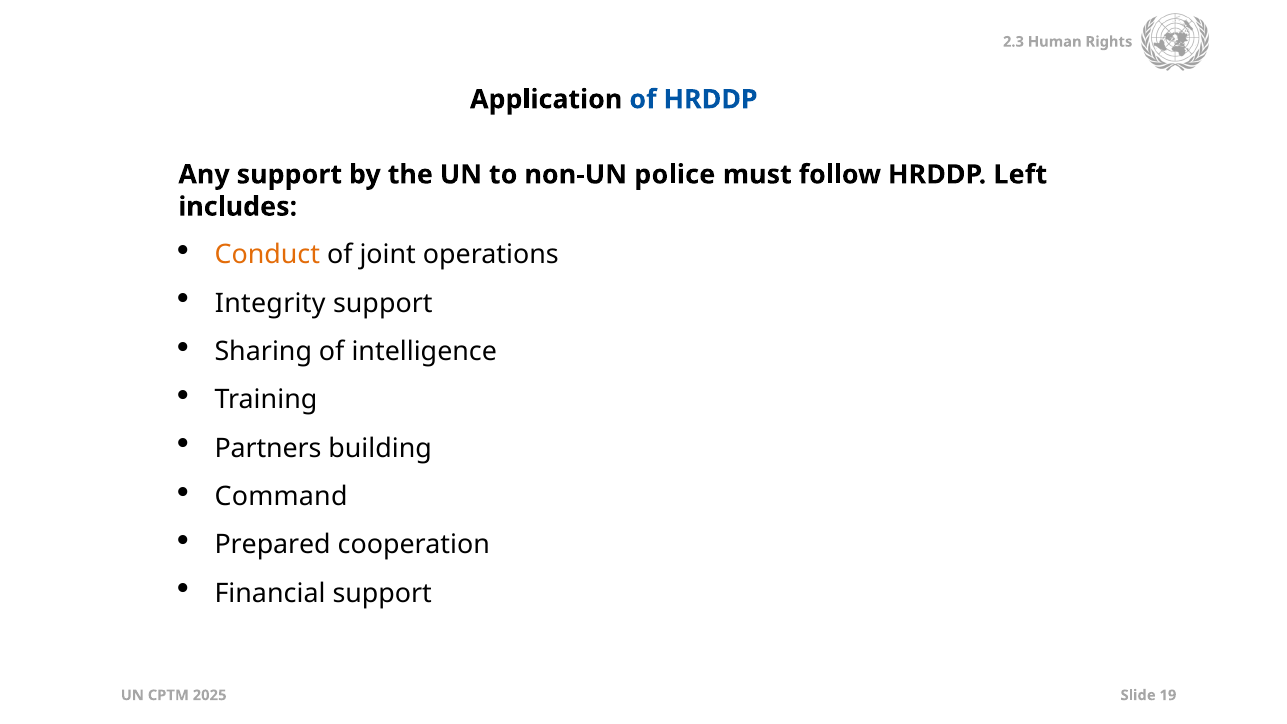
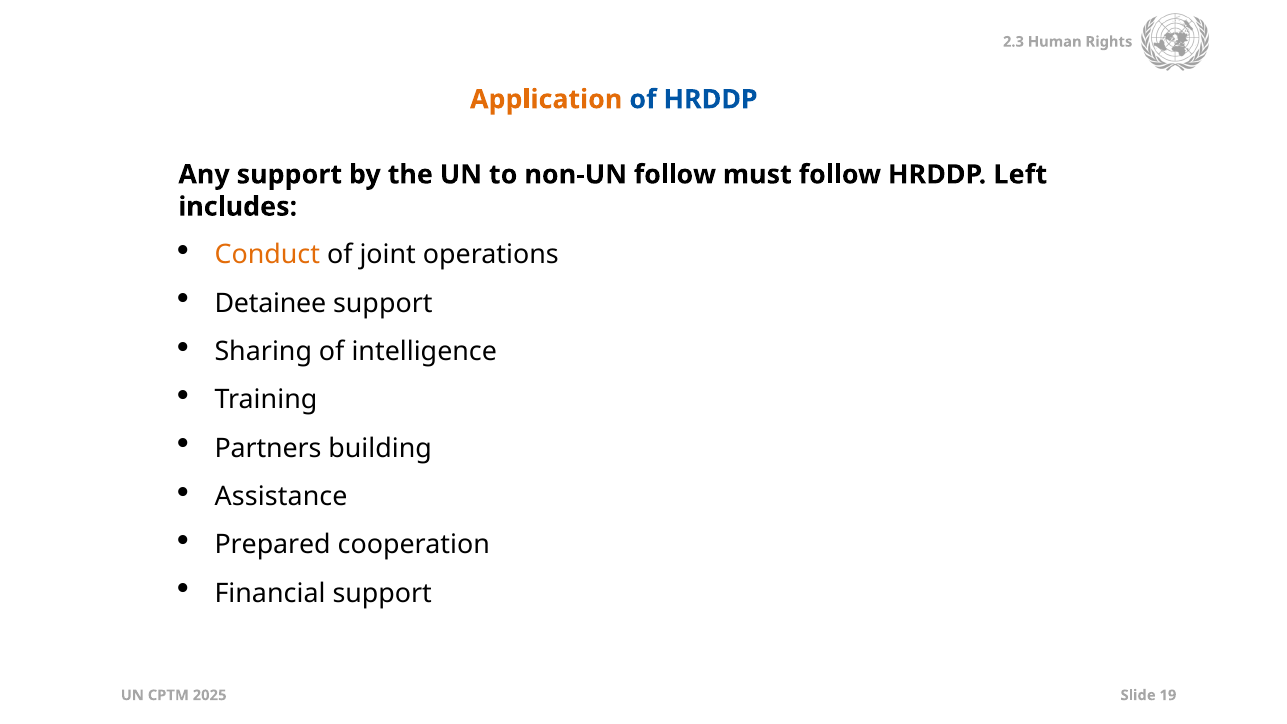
Application colour: black -> orange (546, 99)
non-UN police: police -> follow (675, 175)
Integrity: Integrity -> Detainee (270, 303)
Command: Command -> Assistance (281, 497)
